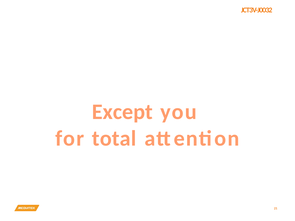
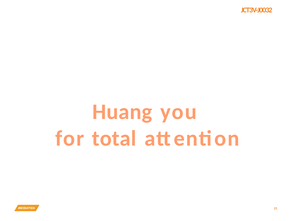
Except: Except -> Huang (122, 112)
